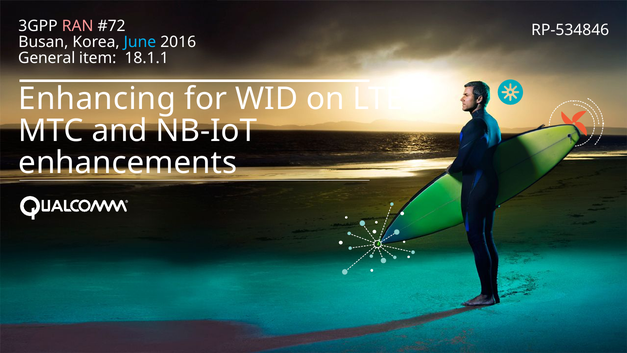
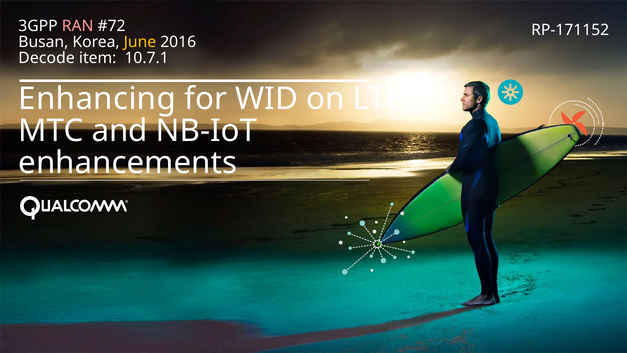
RP-534846: RP-534846 -> RP-171152 (570, 30)
June colour: light blue -> yellow (140, 42)
General: General -> Decode (47, 58)
18.1.1: 18.1.1 -> 10.7.1 (147, 58)
